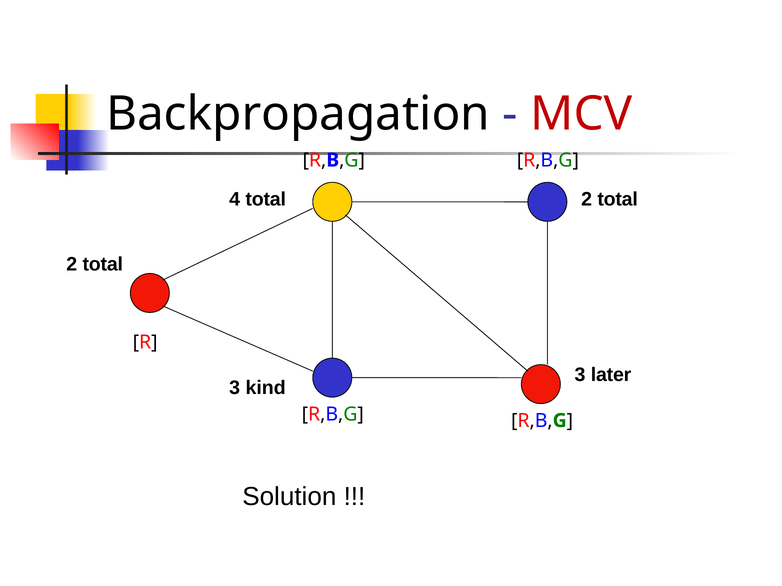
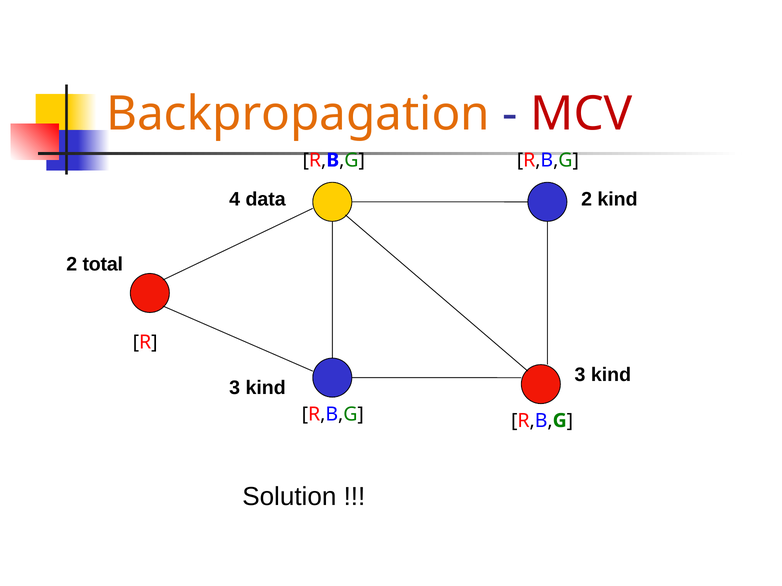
Backpropagation colour: black -> orange (298, 114)
4 total: total -> data (266, 199)
total: total -> kind (617, 199)
later: later -> kind (611, 375)
